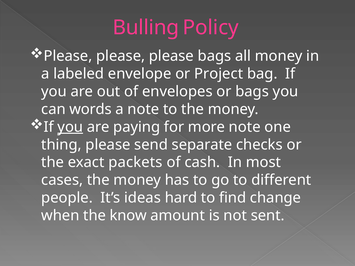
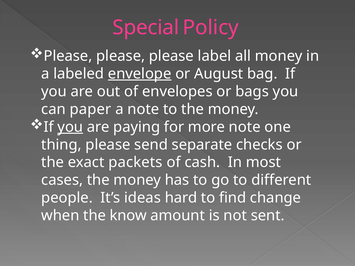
Bulling: Bulling -> Special (146, 27)
please bags: bags -> label (214, 56)
envelope underline: none -> present (140, 74)
Project: Project -> August (219, 74)
words: words -> paper (90, 109)
